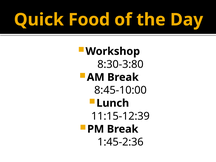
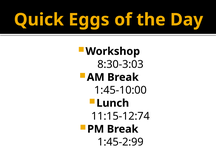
Food: Food -> Eggs (89, 20)
8:30-3:80: 8:30-3:80 -> 8:30-3:03 (121, 64)
8:45-10:00: 8:45-10:00 -> 1:45-10:00 (121, 90)
11:15-12:39: 11:15-12:39 -> 11:15-12:74 (121, 116)
1:45-2:36: 1:45-2:36 -> 1:45-2:99 (121, 142)
